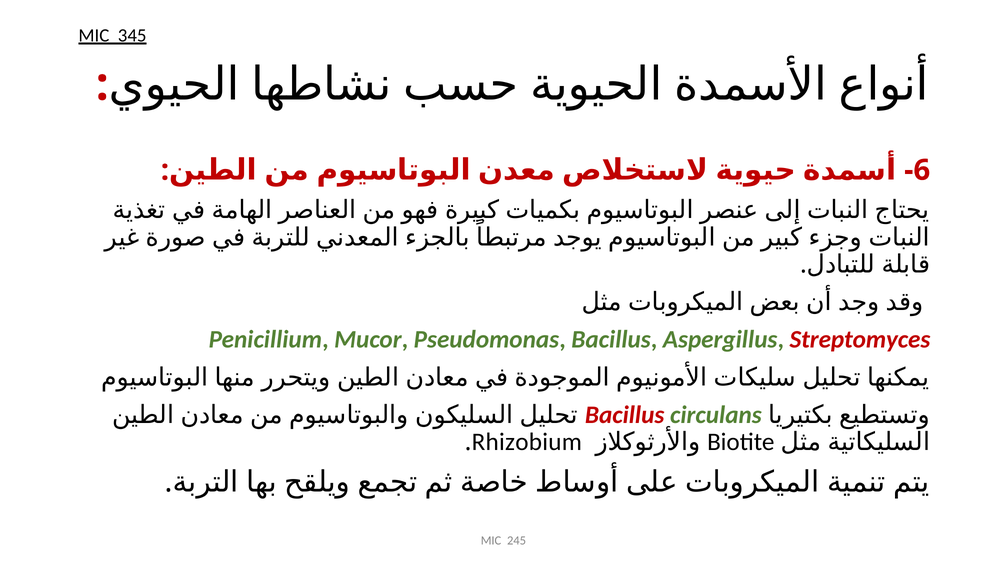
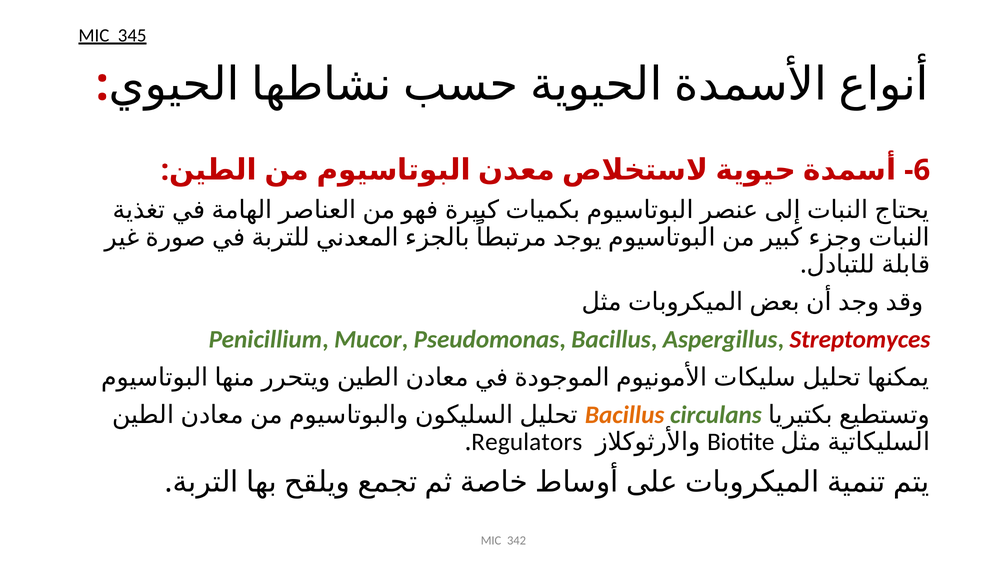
Bacillus colour: red -> orange (625, 415)
Rhizobium: Rhizobium -> Regulators (527, 442)
245: 245 -> 342 (517, 541)
